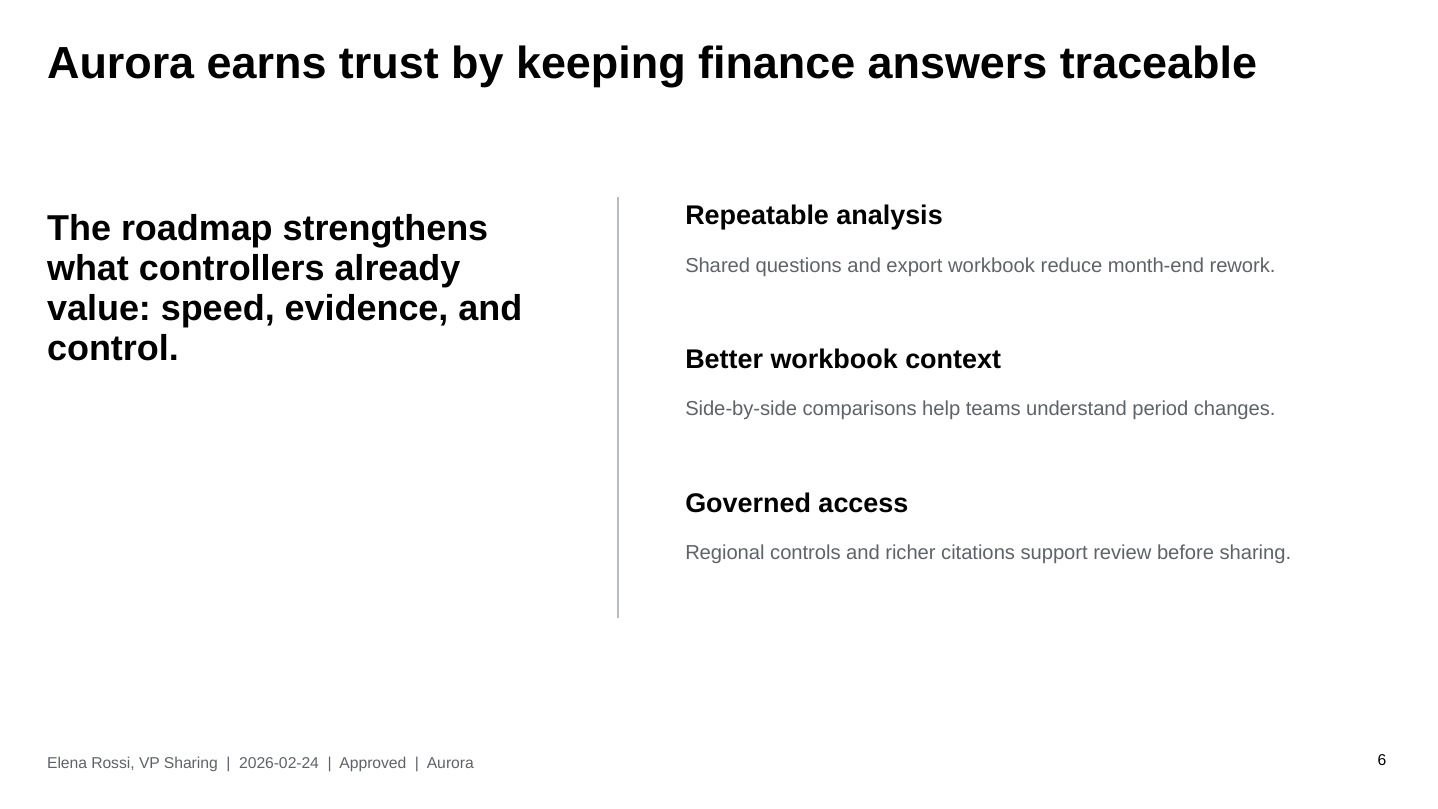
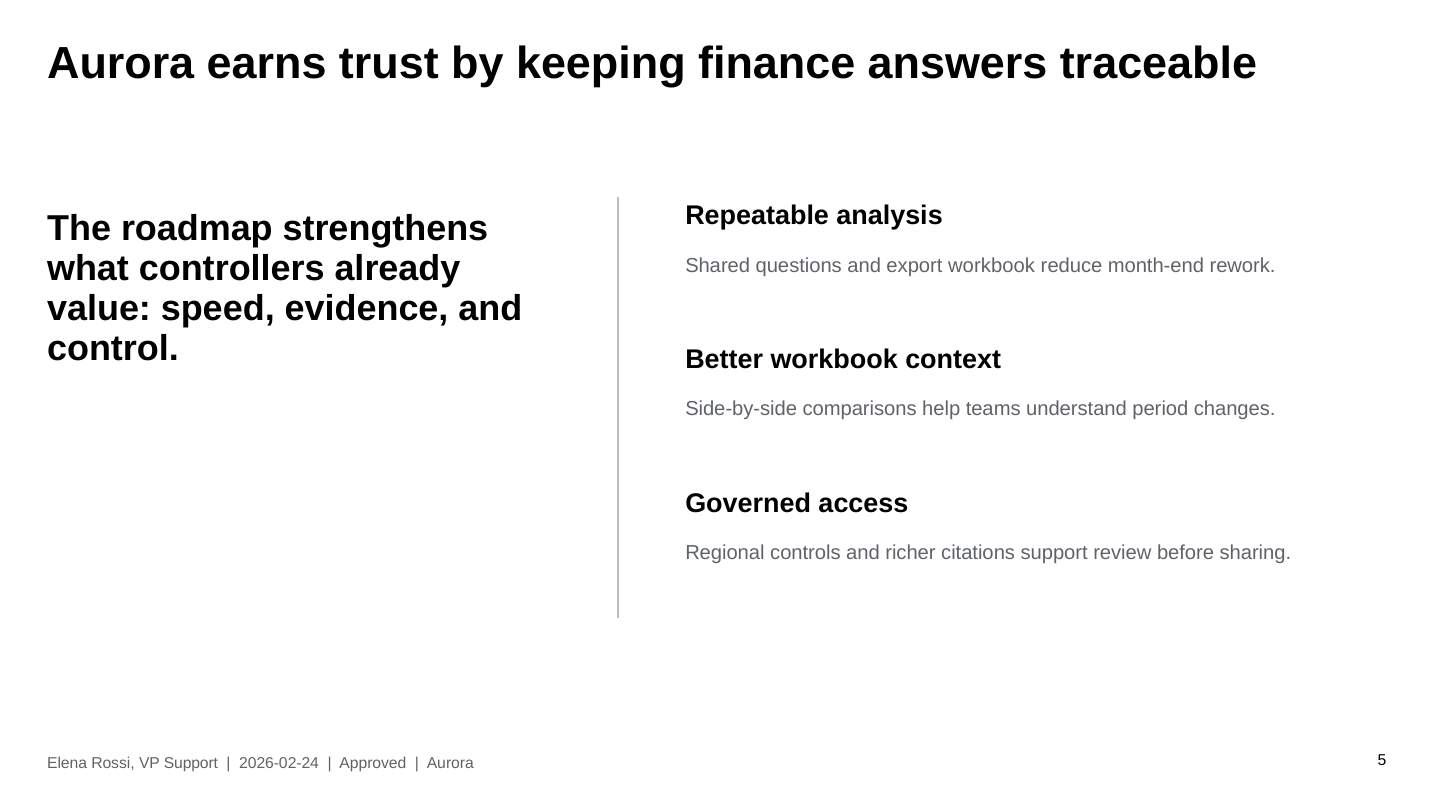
VP Sharing: Sharing -> Support (191, 763)
6: 6 -> 5 (1382, 760)
